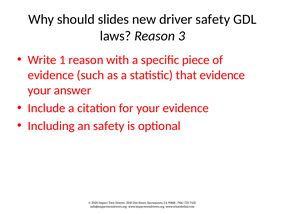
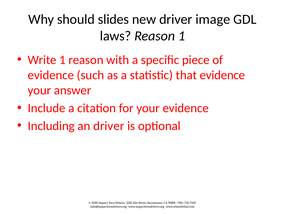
driver safety: safety -> image (213, 19)
Reason 3: 3 -> 1 (182, 36)
an safety: safety -> driver (109, 126)
